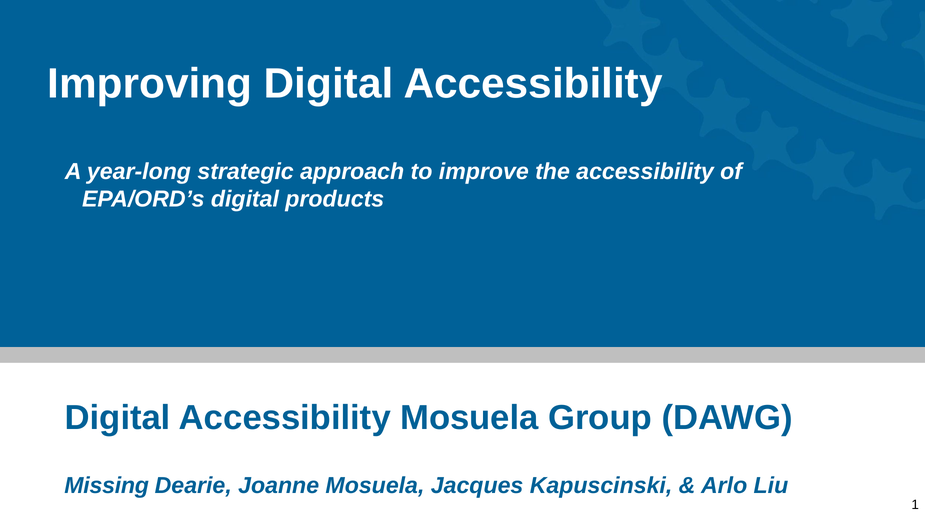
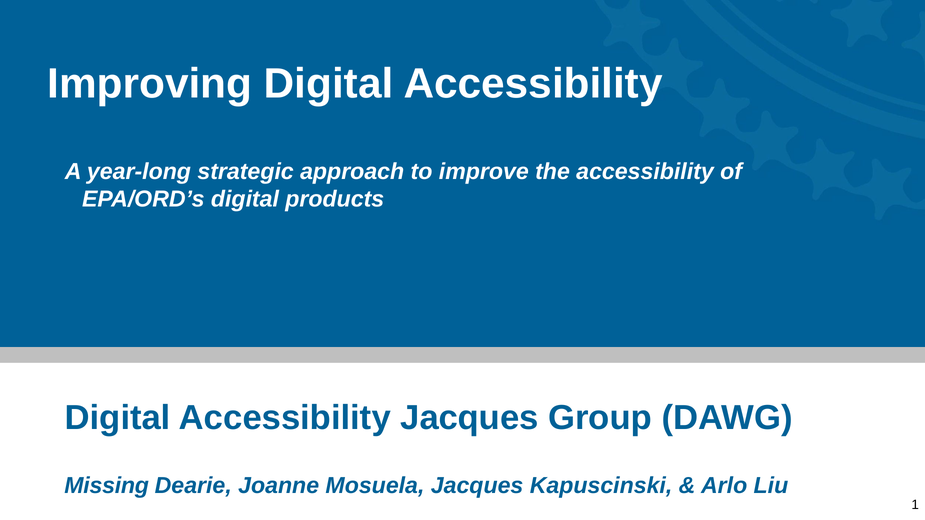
Accessibility Mosuela: Mosuela -> Jacques (469, 418)
